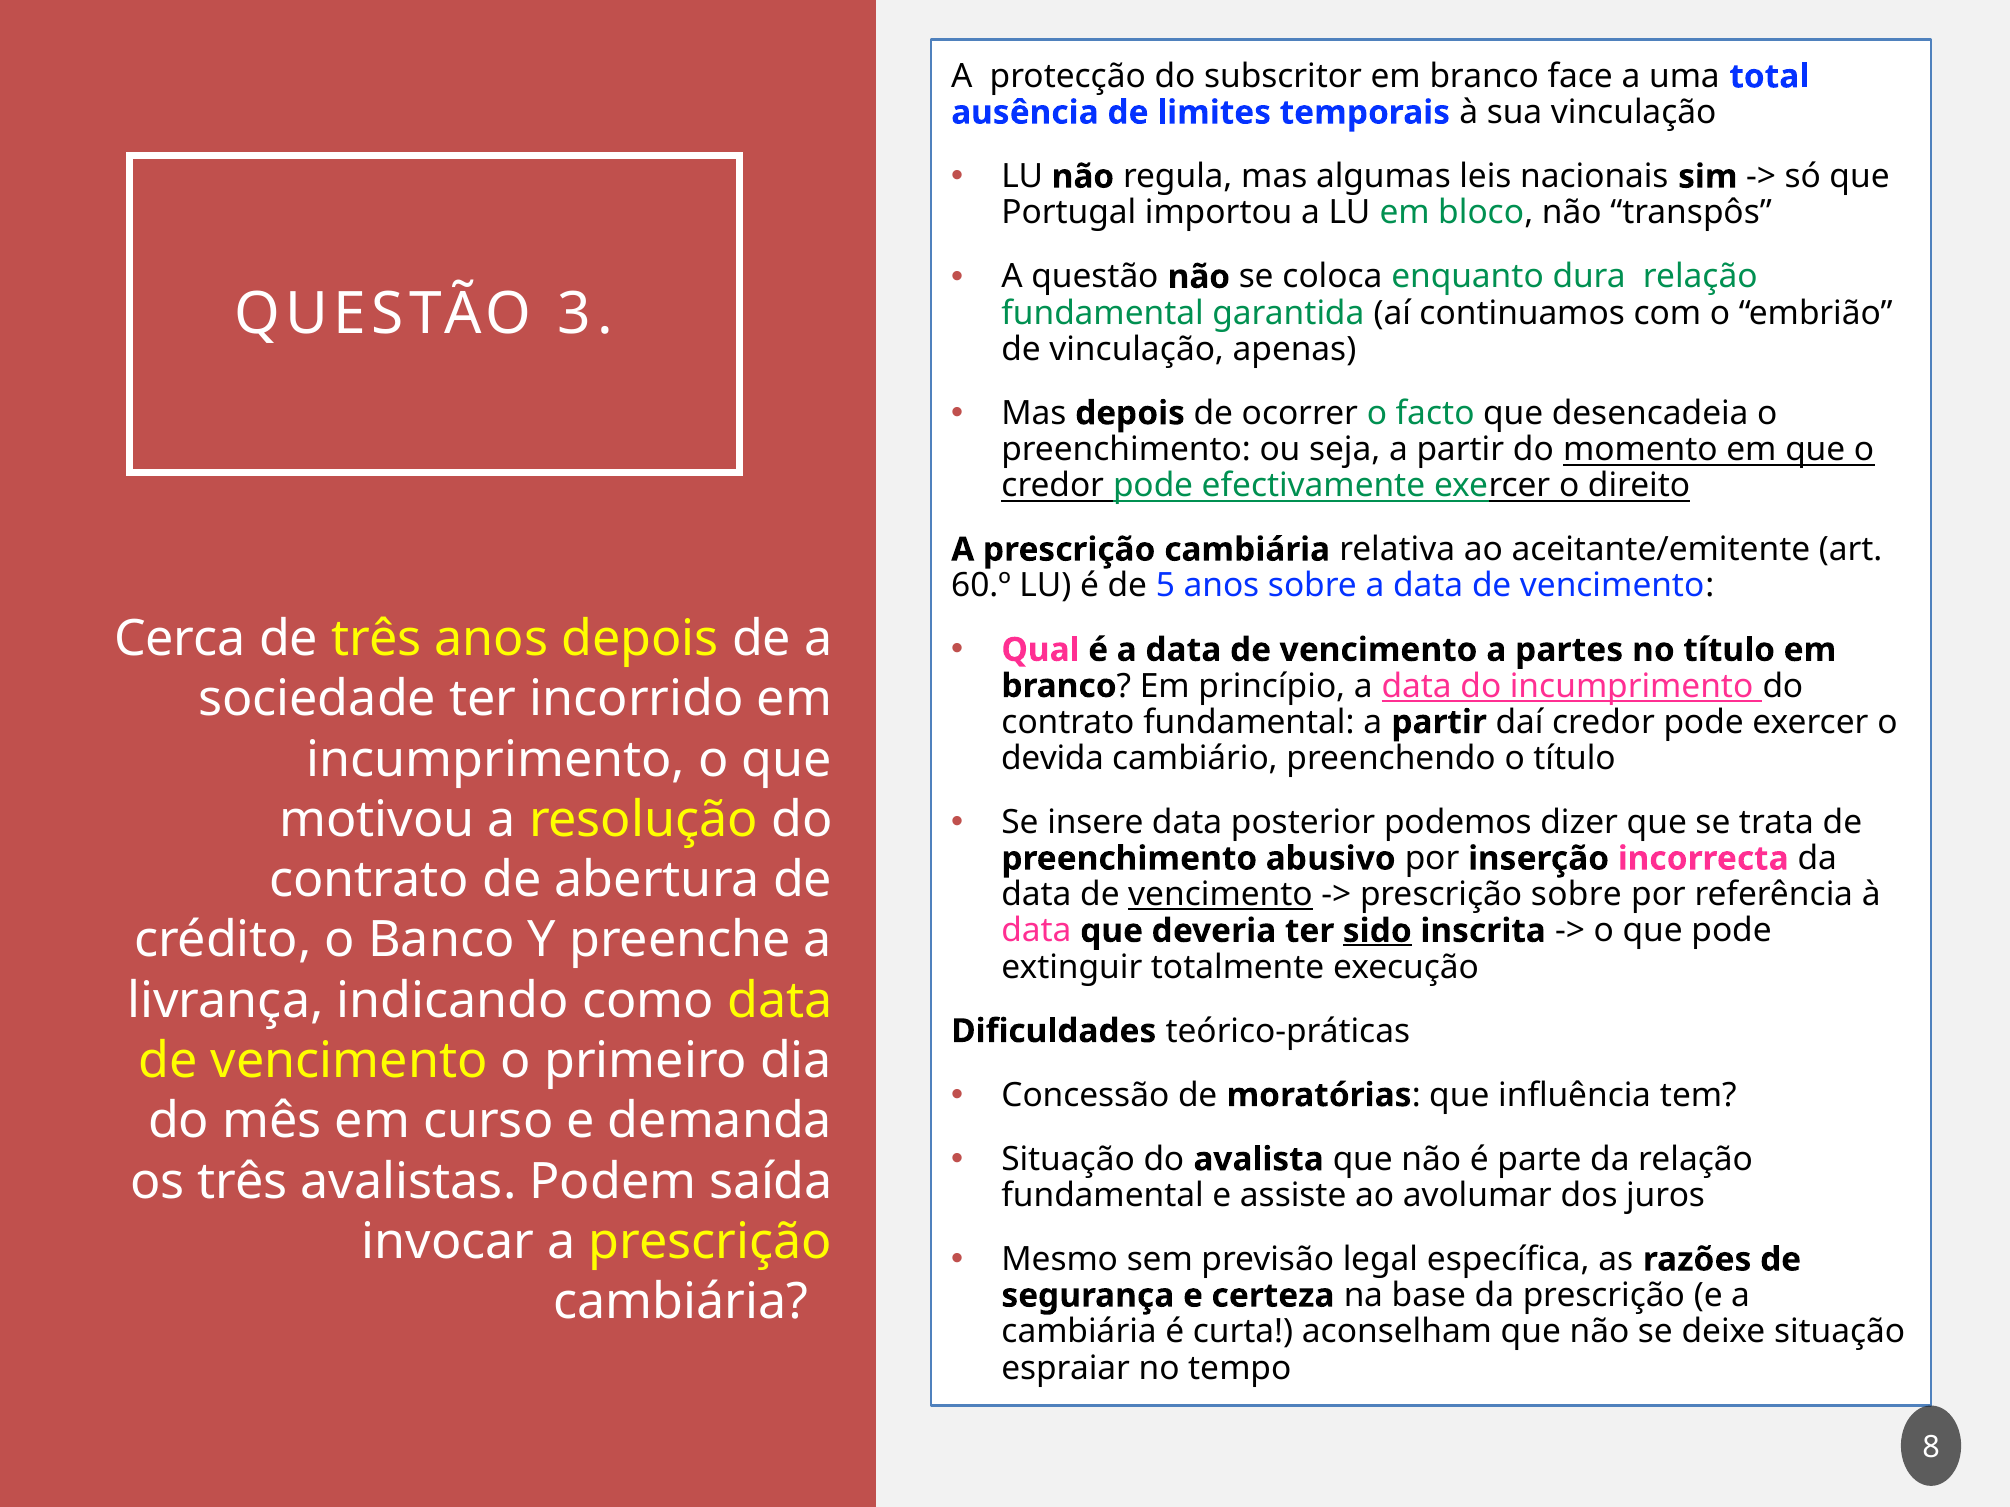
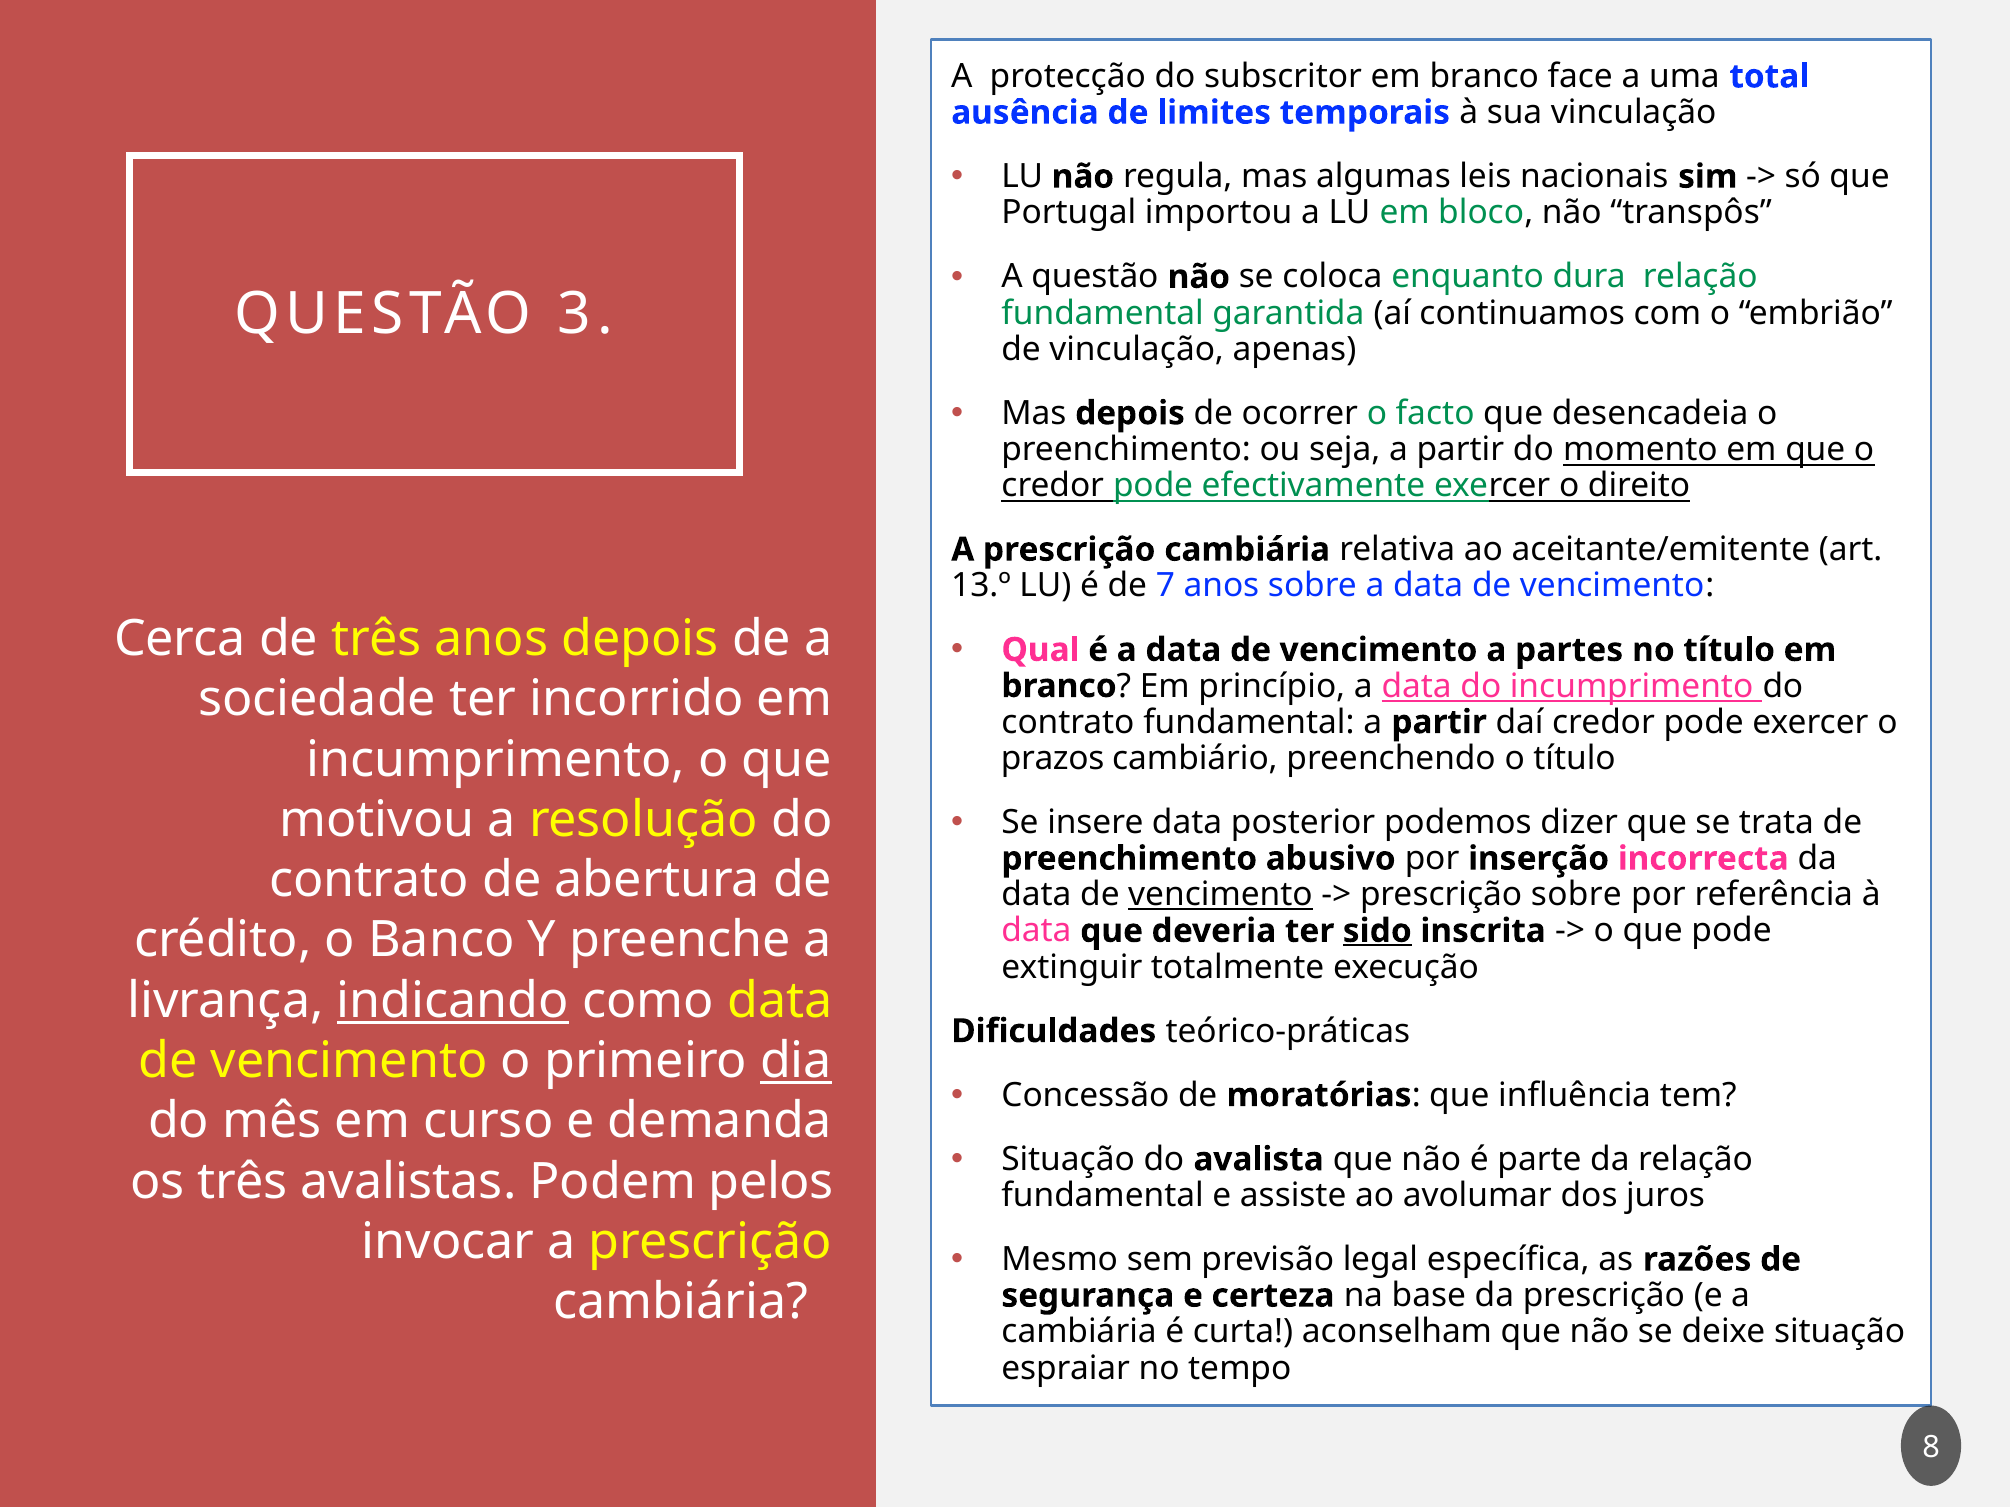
60.º: 60.º -> 13.º (981, 586)
5: 5 -> 7 (1165, 586)
devida: devida -> prazos (1053, 759)
indicando underline: none -> present (453, 1001)
dia underline: none -> present (796, 1061)
saída: saída -> pelos (771, 1182)
